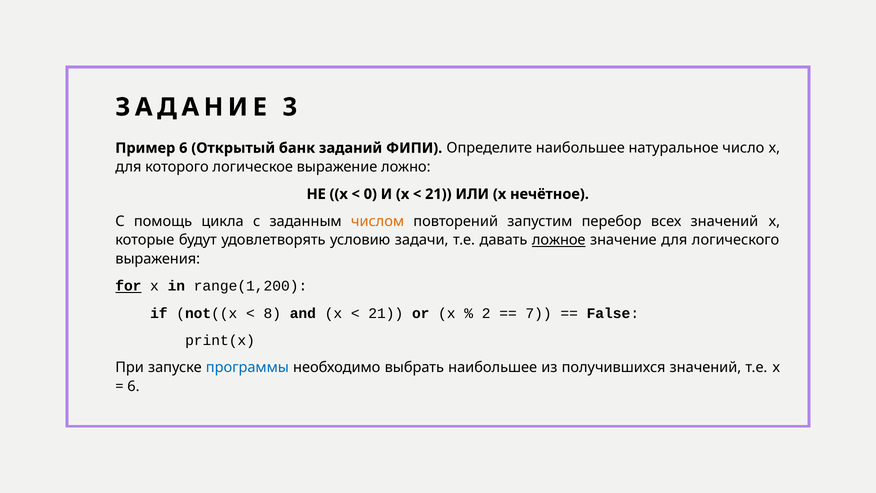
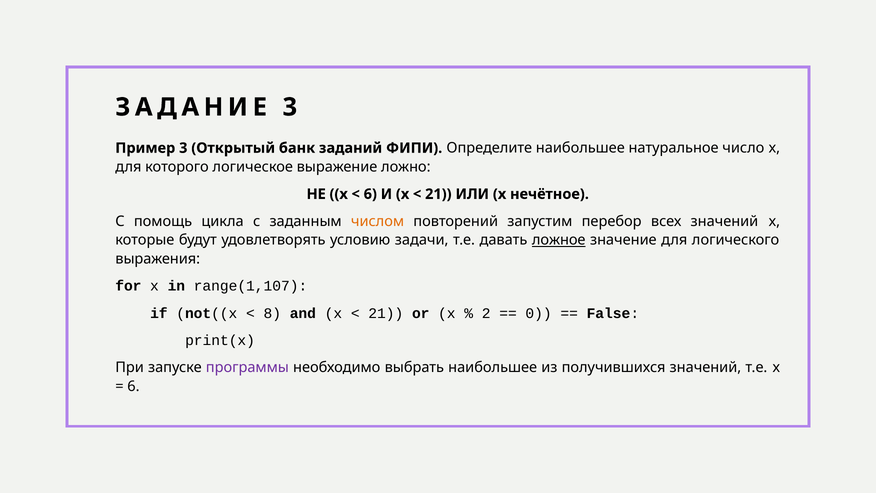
Пример 6: 6 -> 3 (183, 148)
0: 0 -> 6 (370, 194)
for underline: present -> none (128, 286)
range(1,200: range(1,200 -> range(1,107 (250, 286)
7: 7 -> 0 (539, 313)
программы colour: blue -> purple (247, 367)
